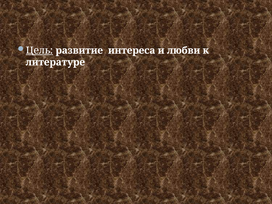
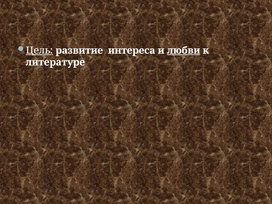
любви underline: none -> present (184, 50)
